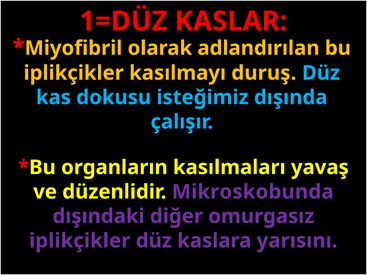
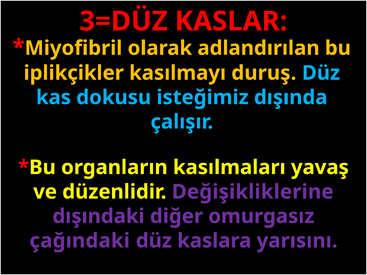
1=DÜZ: 1=DÜZ -> 3=DÜZ (124, 21)
Mikroskobunda: Mikroskobunda -> Değişikliklerine (253, 192)
iplikçikler: iplikçikler -> çağındaki (80, 241)
